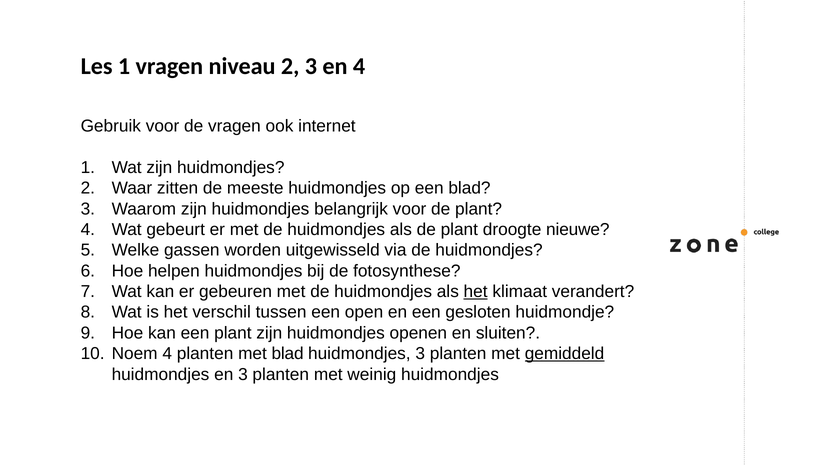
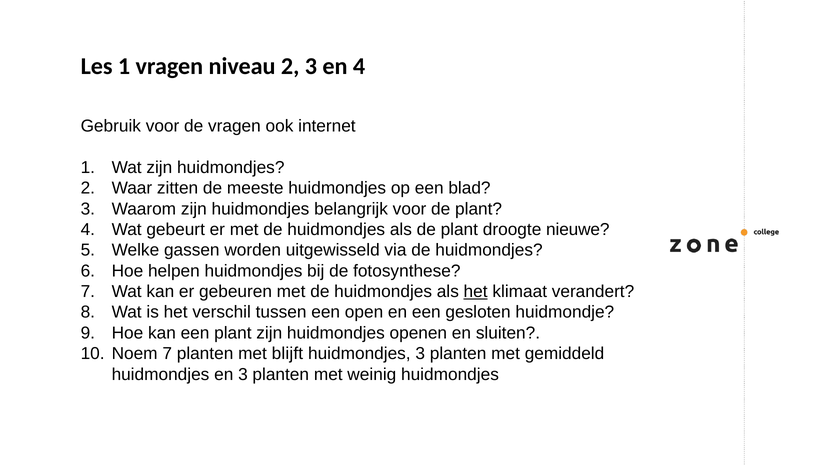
Noem 4: 4 -> 7 (167, 354)
met blad: blad -> blijft (287, 354)
gemiddeld underline: present -> none (565, 354)
